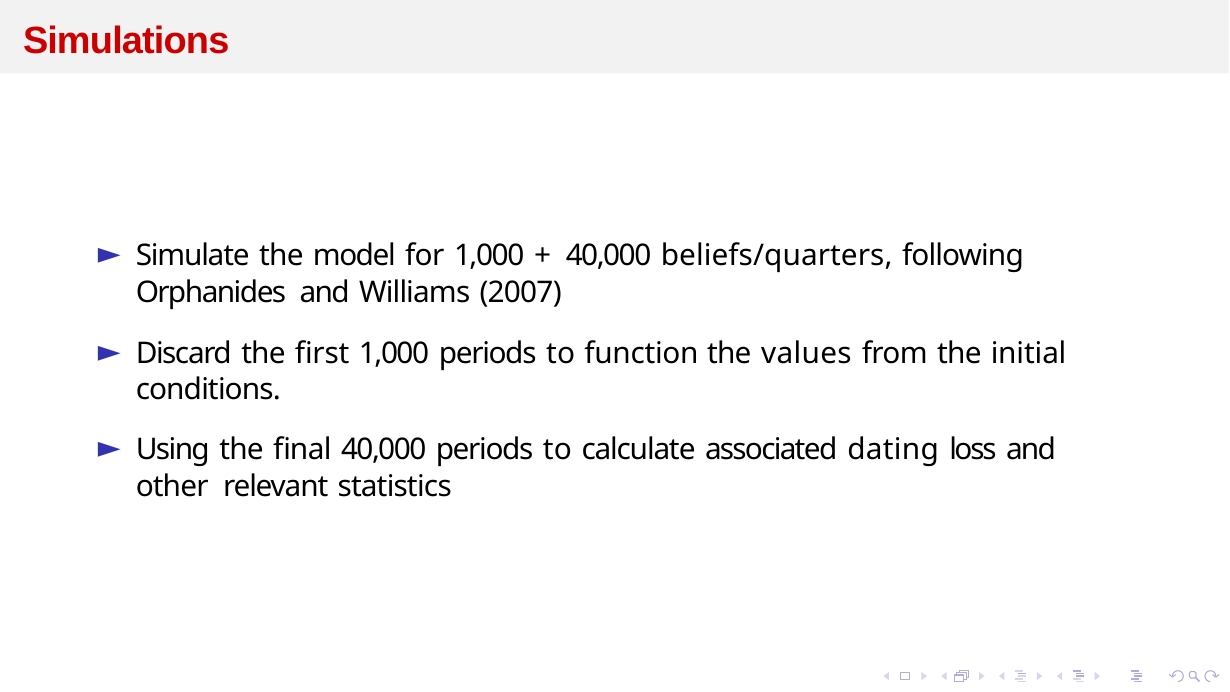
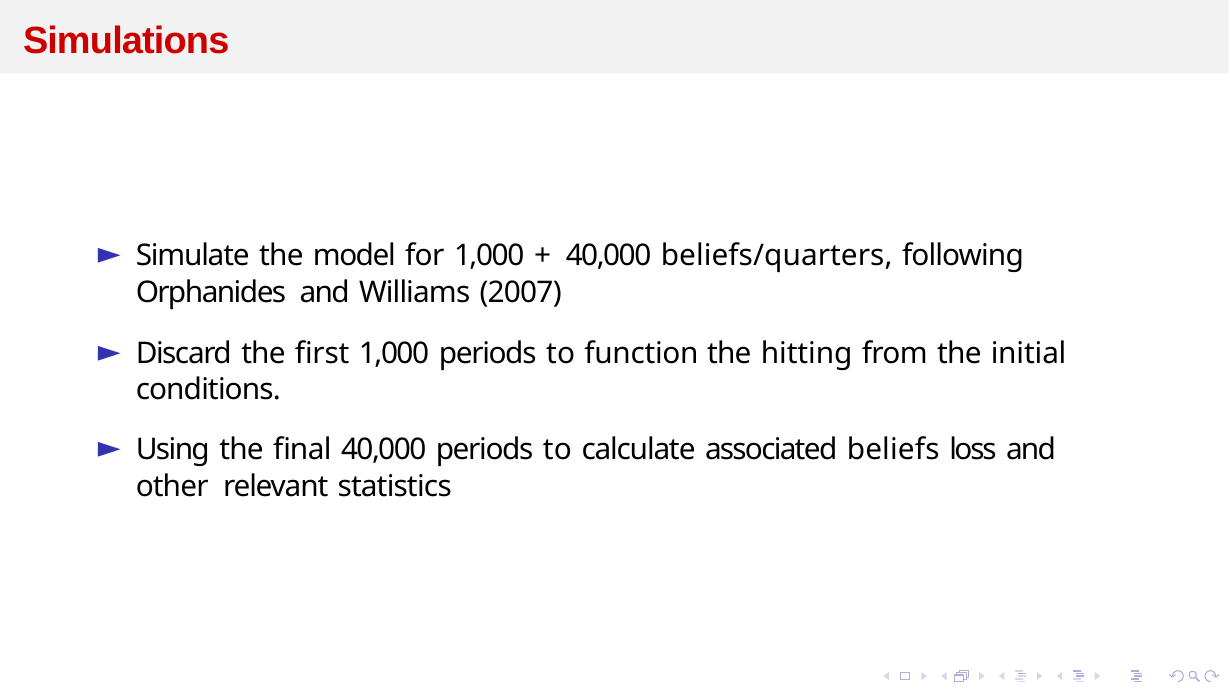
values: values -> hitting (807, 354)
dating: dating -> beliefs (893, 450)
